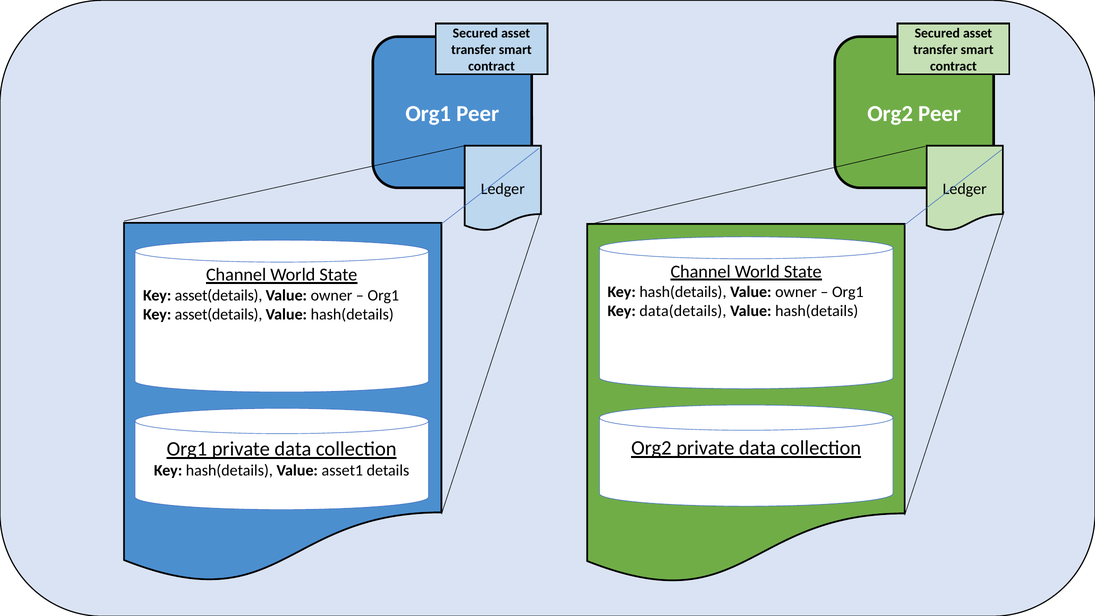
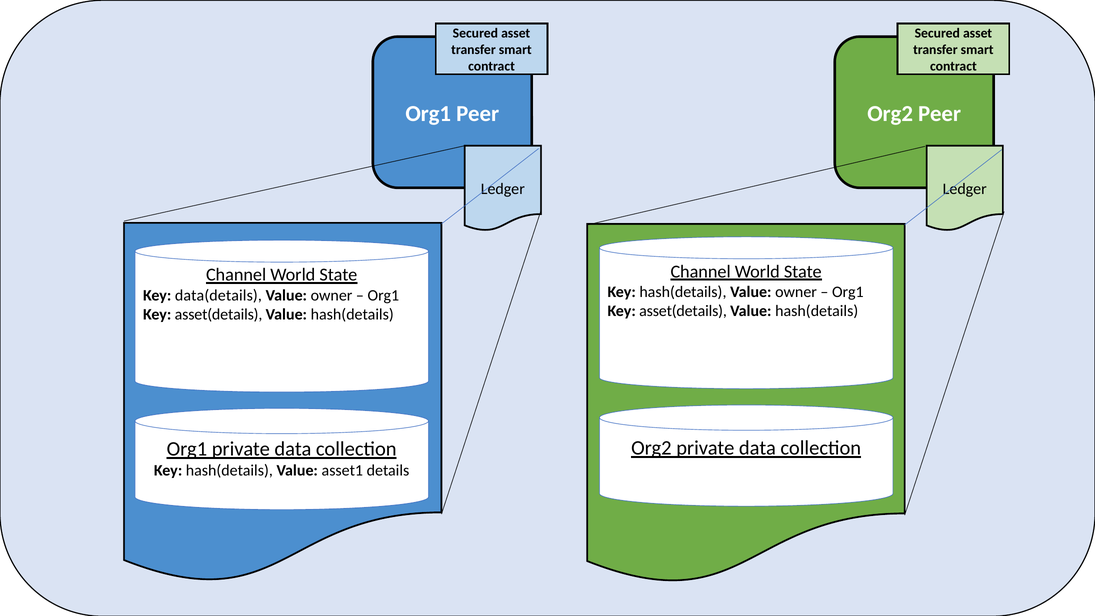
asset(details: asset(details -> data(details (218, 295)
data(details: data(details -> asset(details (683, 311)
